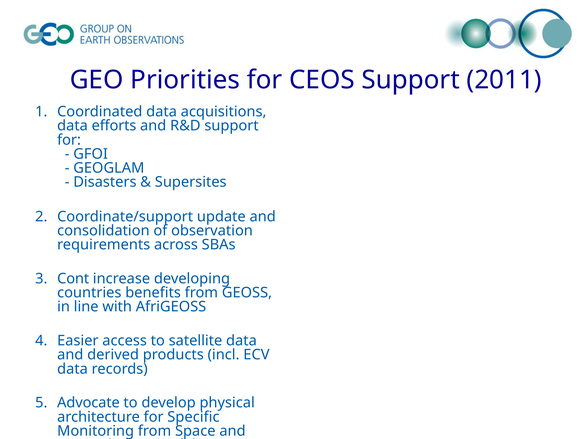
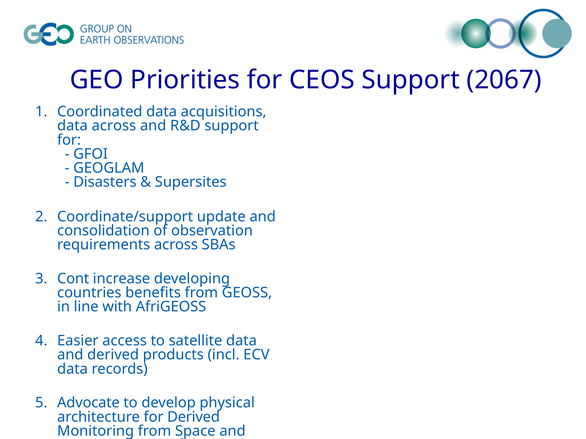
2011: 2011 -> 2067 (504, 80)
data efforts: efforts -> across (114, 126)
for Specific: Specific -> Derived (194, 417)
